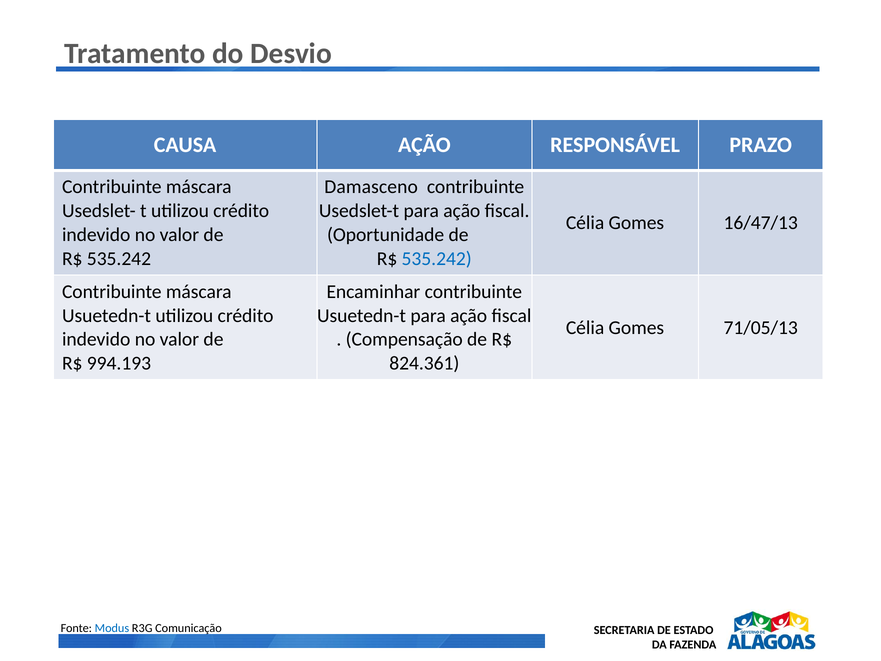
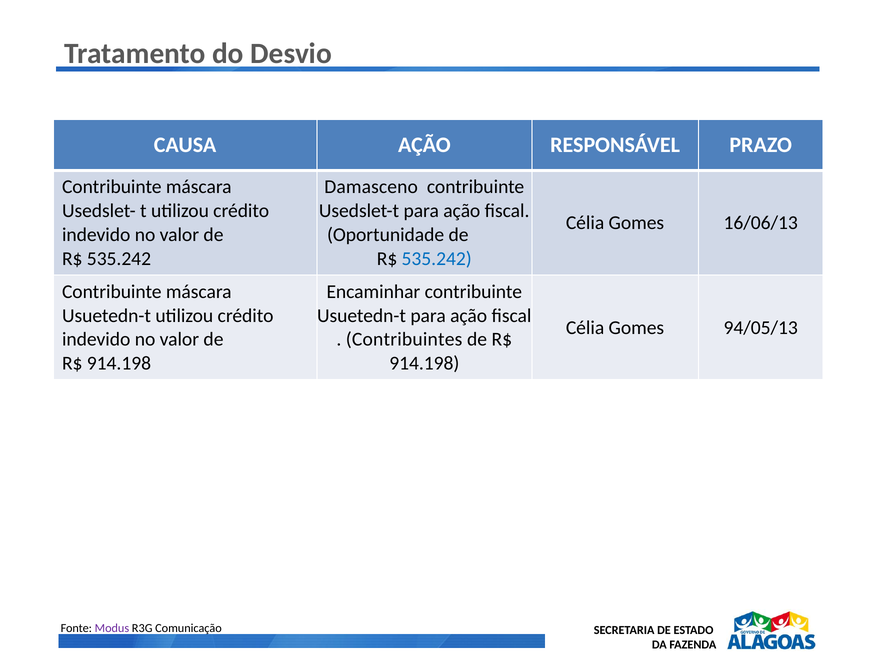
16/47/13: 16/47/13 -> 16/06/13 (761, 223)
71/05/13: 71/05/13 -> 94/05/13 (761, 327)
Compensação: Compensação -> Contribuintes (404, 339)
994.193: 994.193 -> 914.198 (119, 363)
824.361: 824.361 -> 914.198 (424, 363)
Modus colour: blue -> purple (112, 628)
